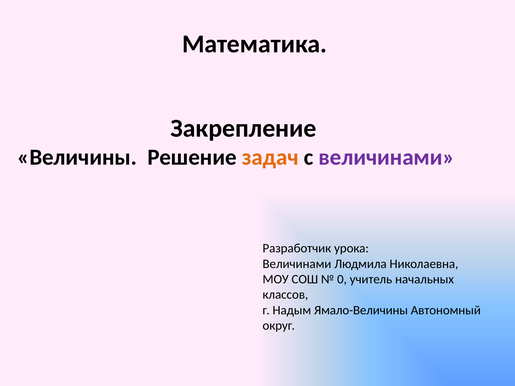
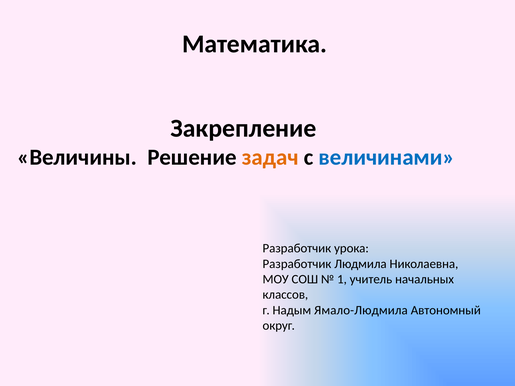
величинами colour: purple -> blue (387, 157)
Величинами: Величинами -> Разработчик (297, 264)
0: 0 -> 1 (342, 279)
Ямало-Величины: Ямало-Величины -> Ямало-Людмила (361, 310)
